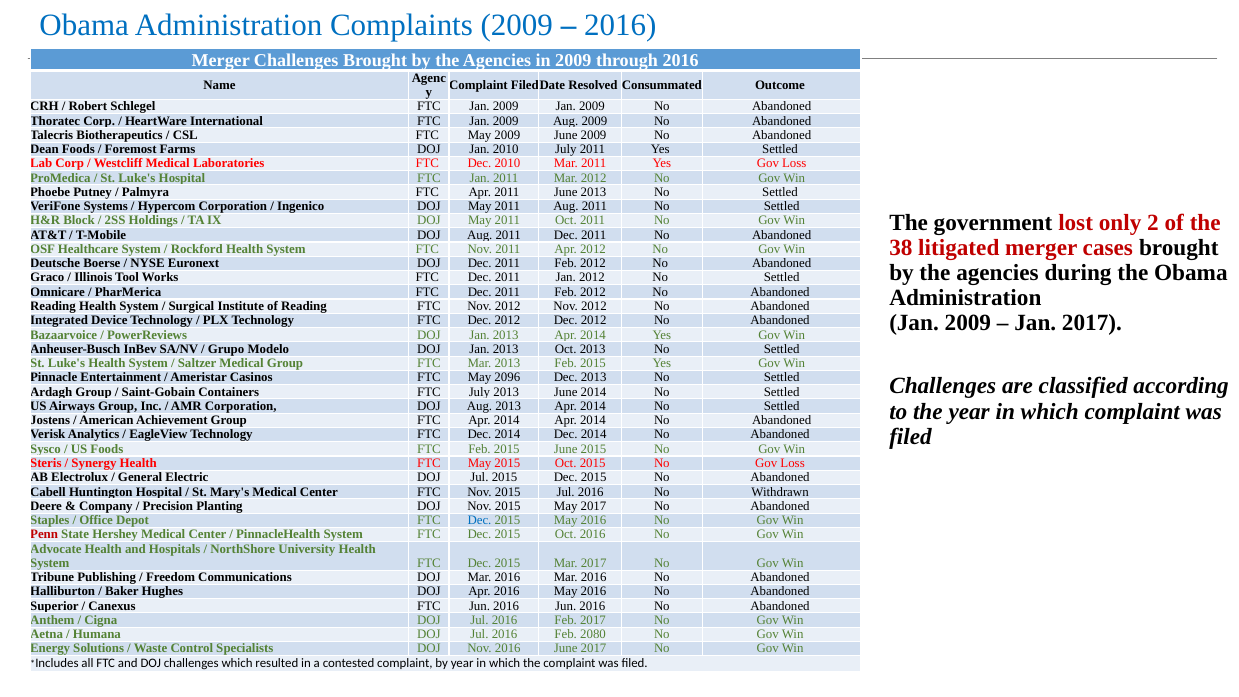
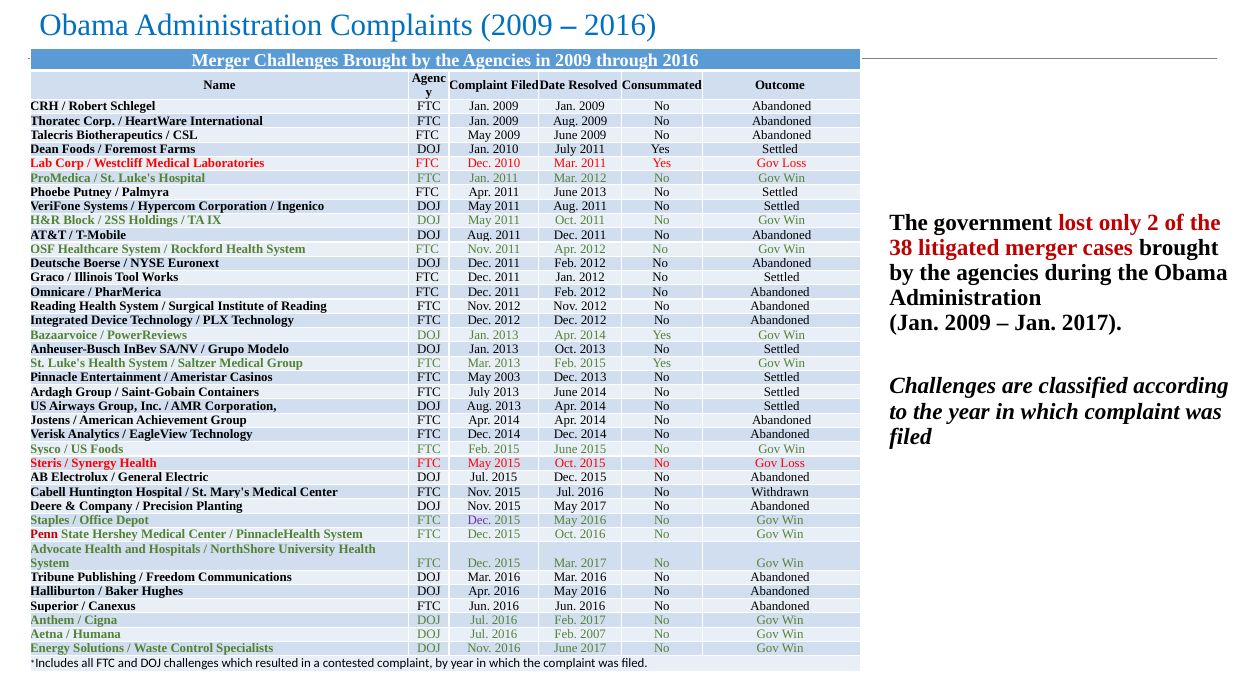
2096: 2096 -> 2003 (507, 378)
Dec colour: blue -> purple (479, 520)
2080: 2080 -> 2007 (593, 634)
